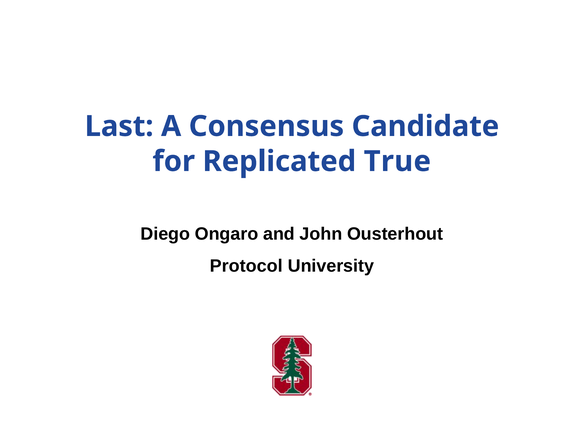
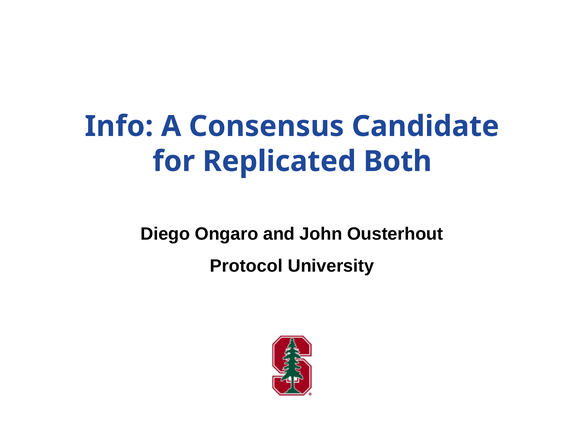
Last: Last -> Info (119, 126)
True: True -> Both (398, 161)
